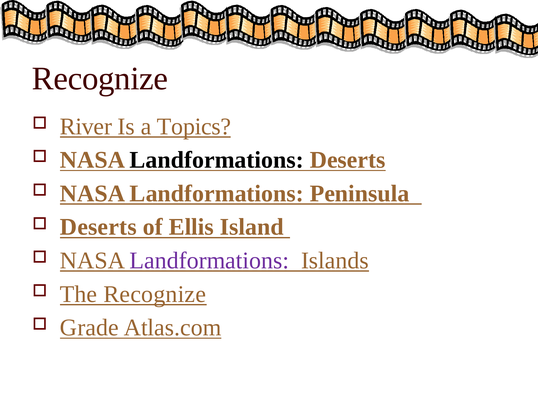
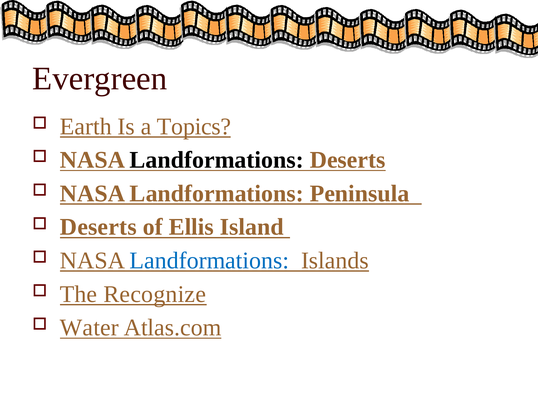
Recognize: Recognize -> Evergreen (100, 79)
River: River -> Earth (86, 126)
Landformations colour: purple -> blue (209, 260)
Grade: Grade -> Water (89, 327)
